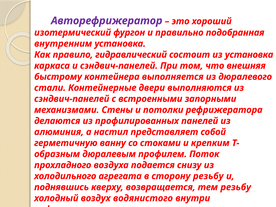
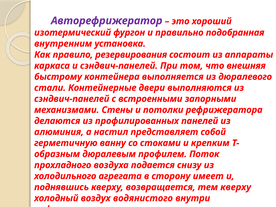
гидравлический: гидравлический -> резервирования (131, 55)
из установка: установка -> аппараты (249, 55)
сторону резьбу: резьбу -> имеет (208, 176)
тем резьбу: резьбу -> кверху (236, 187)
